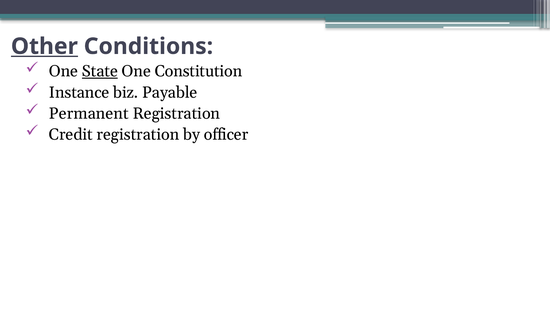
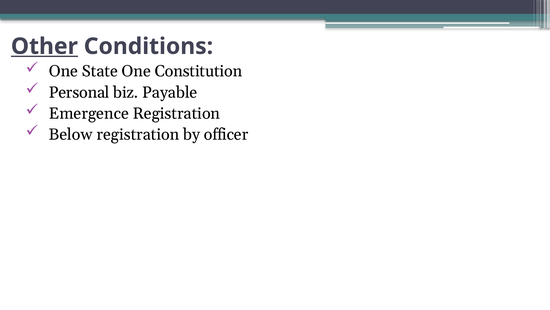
State underline: present -> none (100, 71)
Instance: Instance -> Personal (79, 92)
Permanent: Permanent -> Emergence (89, 113)
Credit: Credit -> Below (71, 134)
